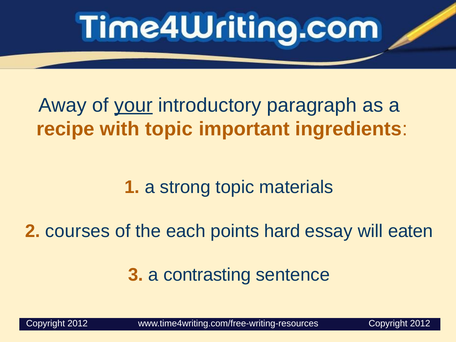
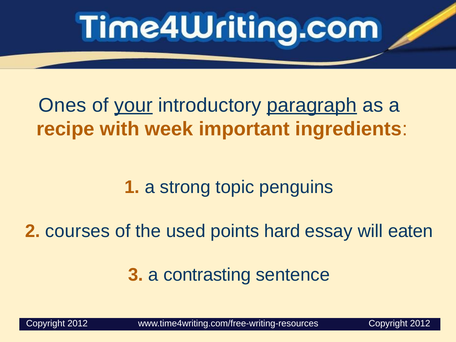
Away: Away -> Ones (63, 105)
paragraph underline: none -> present (312, 105)
with topic: topic -> week (169, 129)
materials: materials -> penguins (296, 187)
each: each -> used (186, 231)
